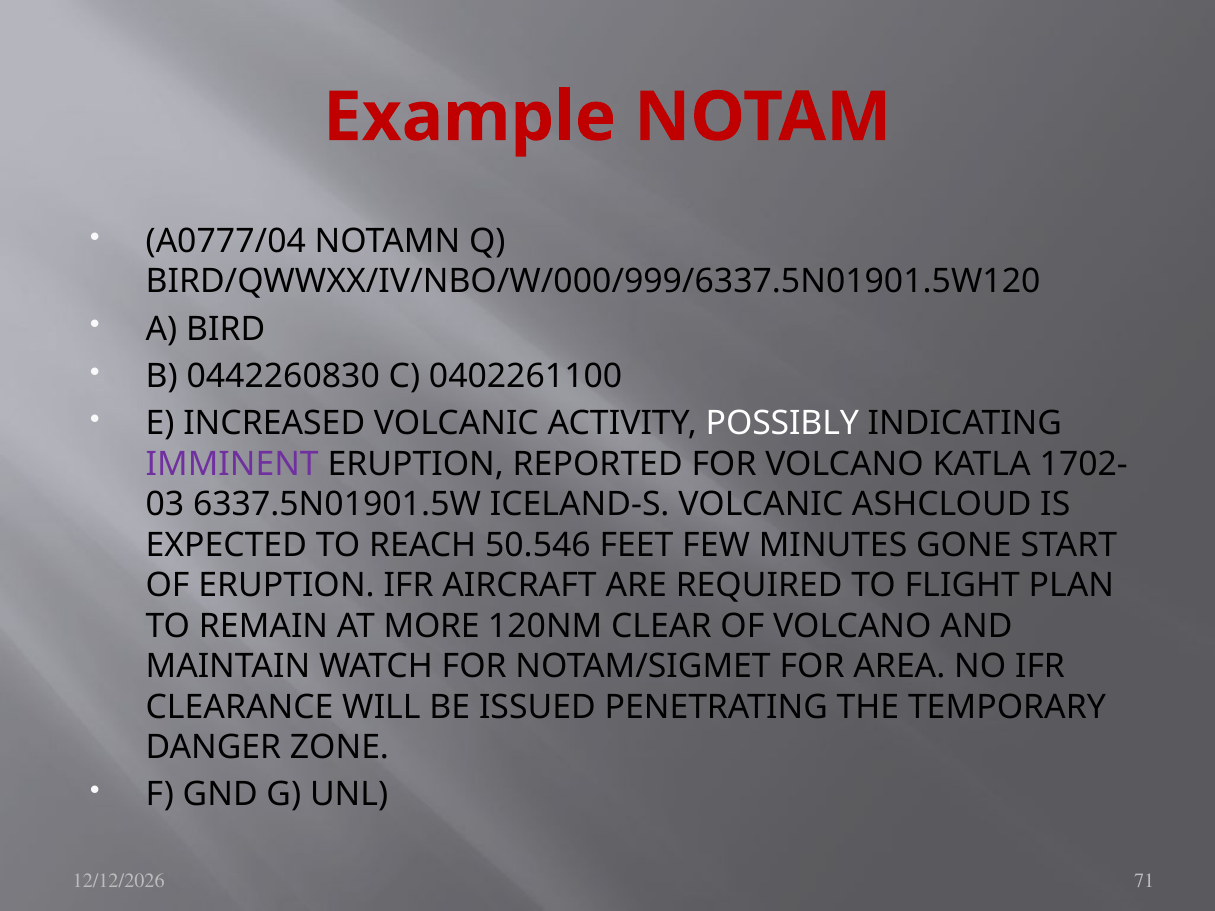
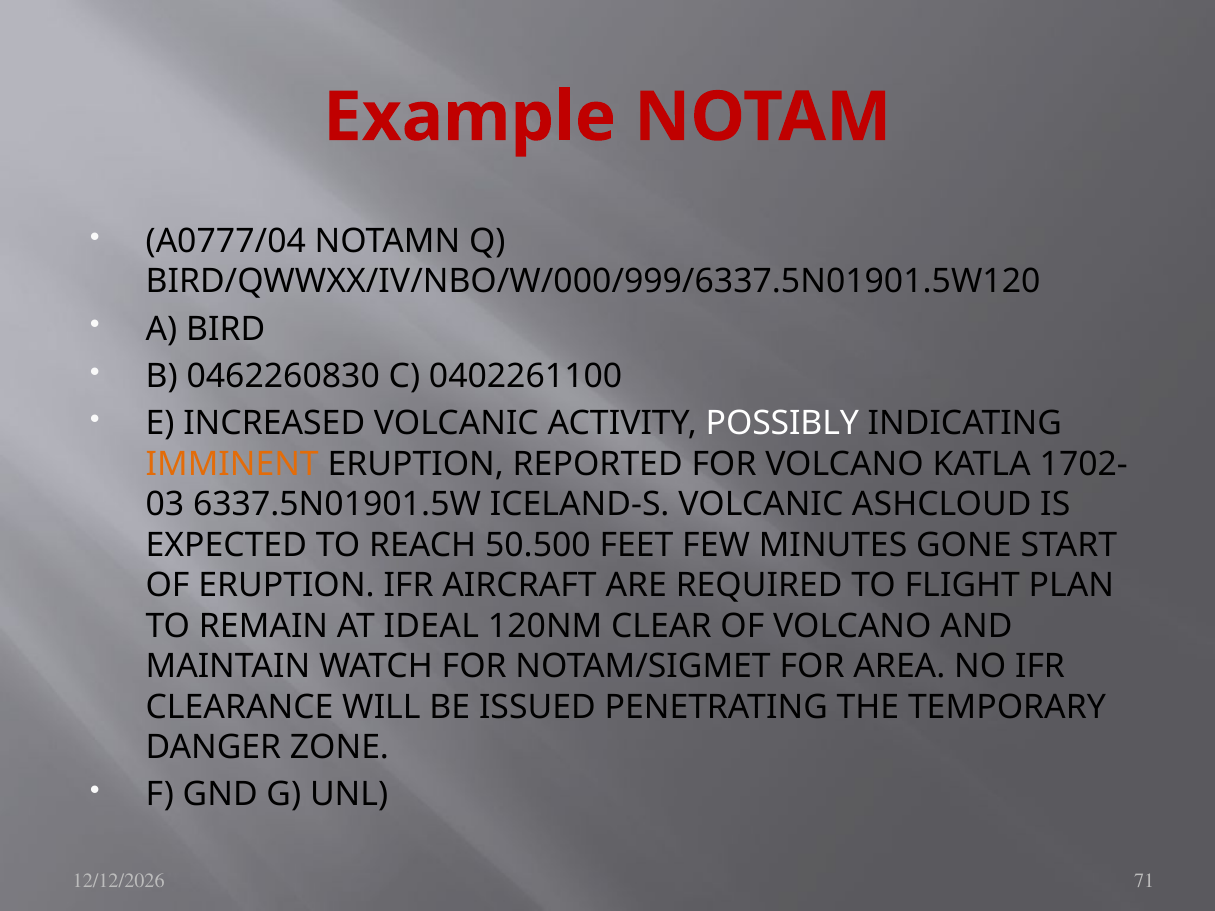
0442260830: 0442260830 -> 0462260830 (283, 376)
IMMINENT colour: purple -> orange (232, 464)
50.546: 50.546 -> 50.500 (538, 545)
MORE: MORE -> IDEAL (431, 626)
